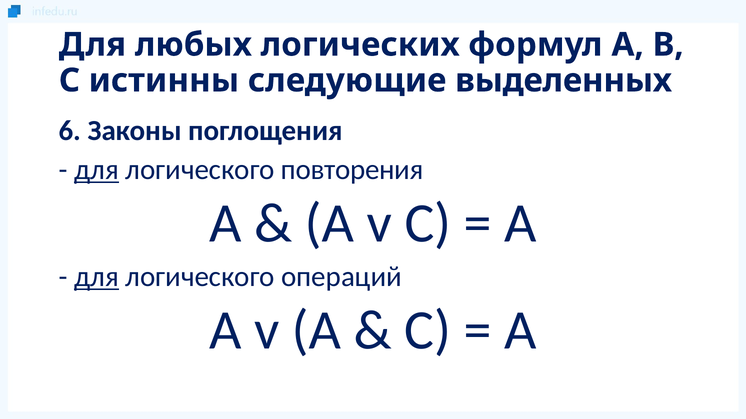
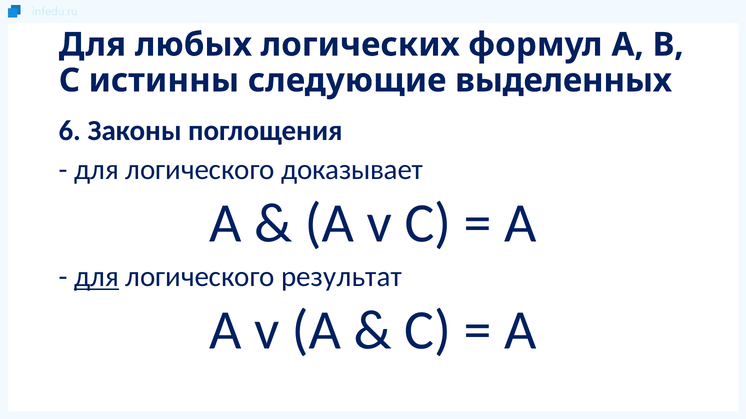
для underline: present -> none (96, 170)
повторения: повторения -> доказывает (352, 170)
операций: операций -> результат (341, 277)
